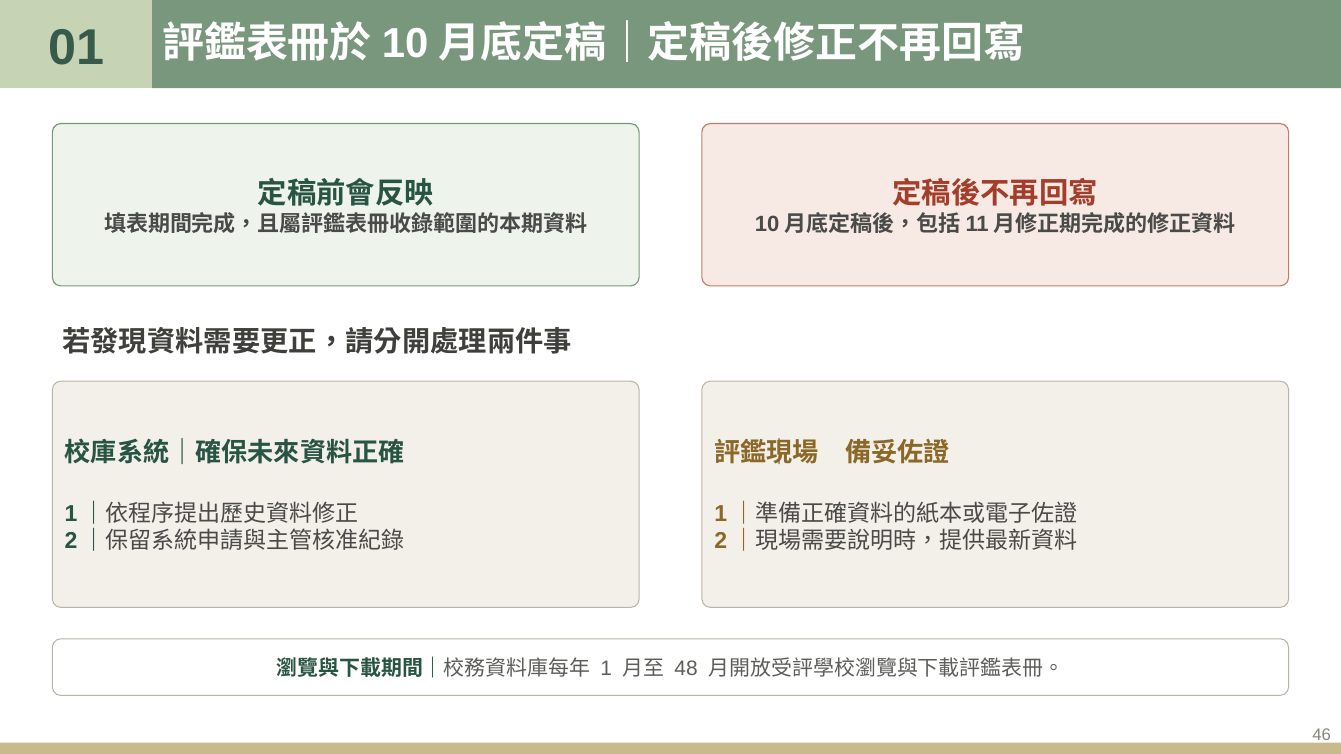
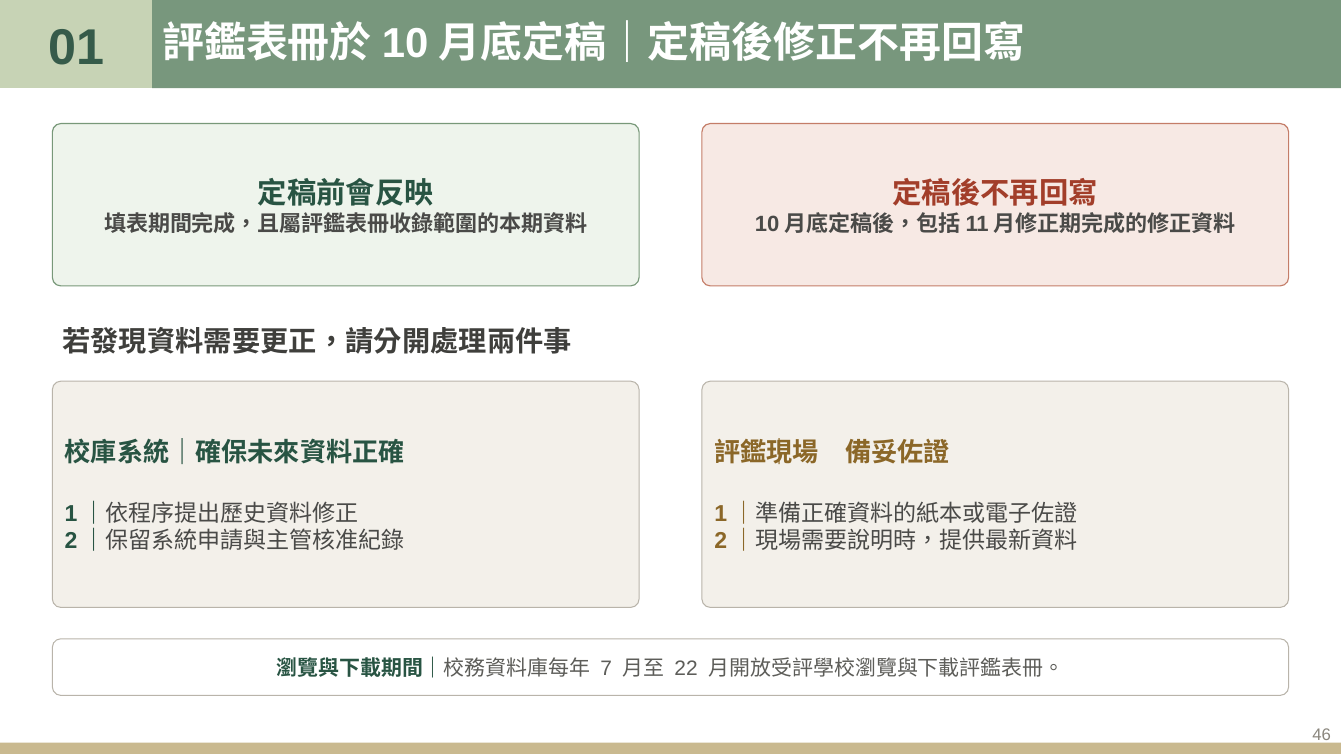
1: 1 -> 7 (606, 669)
48: 48 -> 22 (686, 669)
